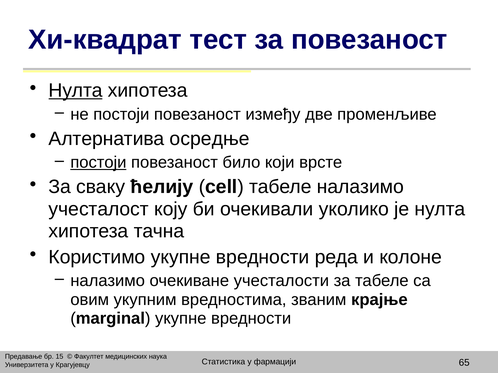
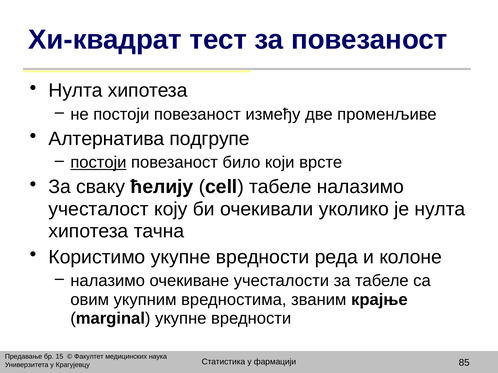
Нулта underline: present -> none (76, 91)
осредње: осредње -> подгрупе (210, 139)
65: 65 -> 85 (464, 363)
